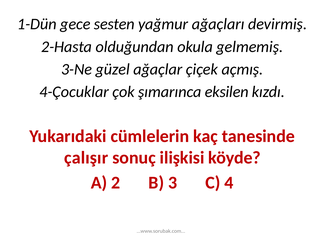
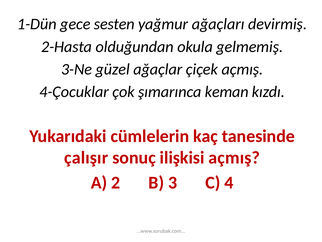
eksilen: eksilen -> keman (227, 92)
ilişkisi köyde: köyde -> açmış (234, 157)
